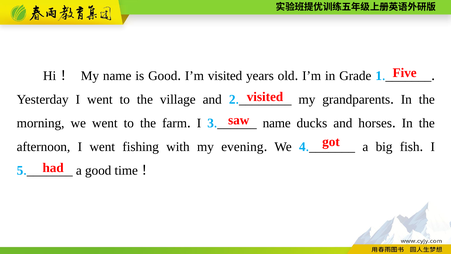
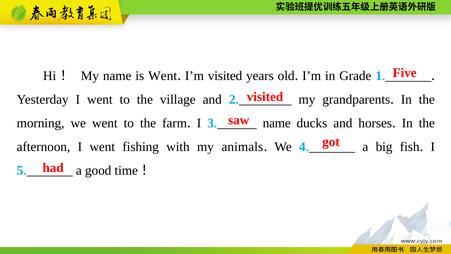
is Good: Good -> Went (163, 76)
evening: evening -> animals (242, 147)
